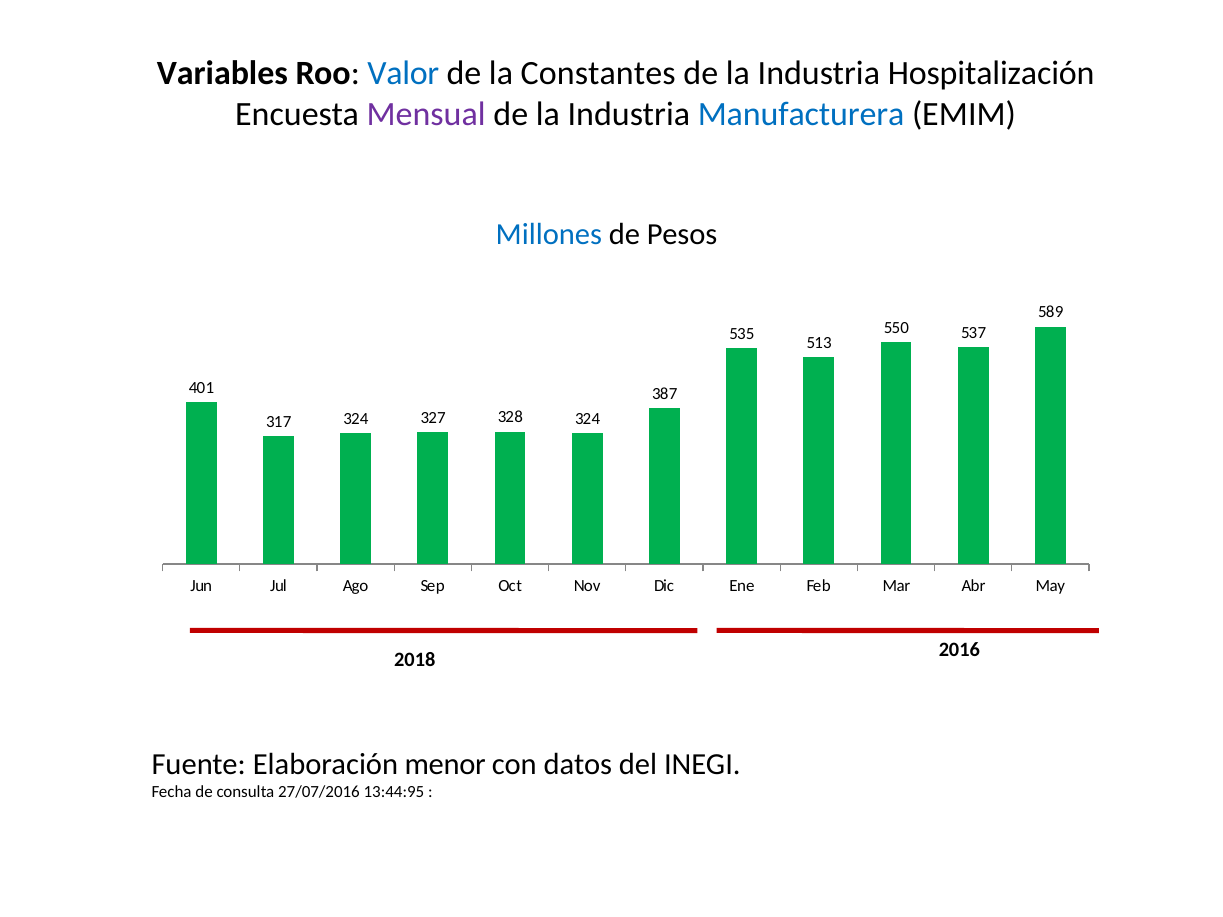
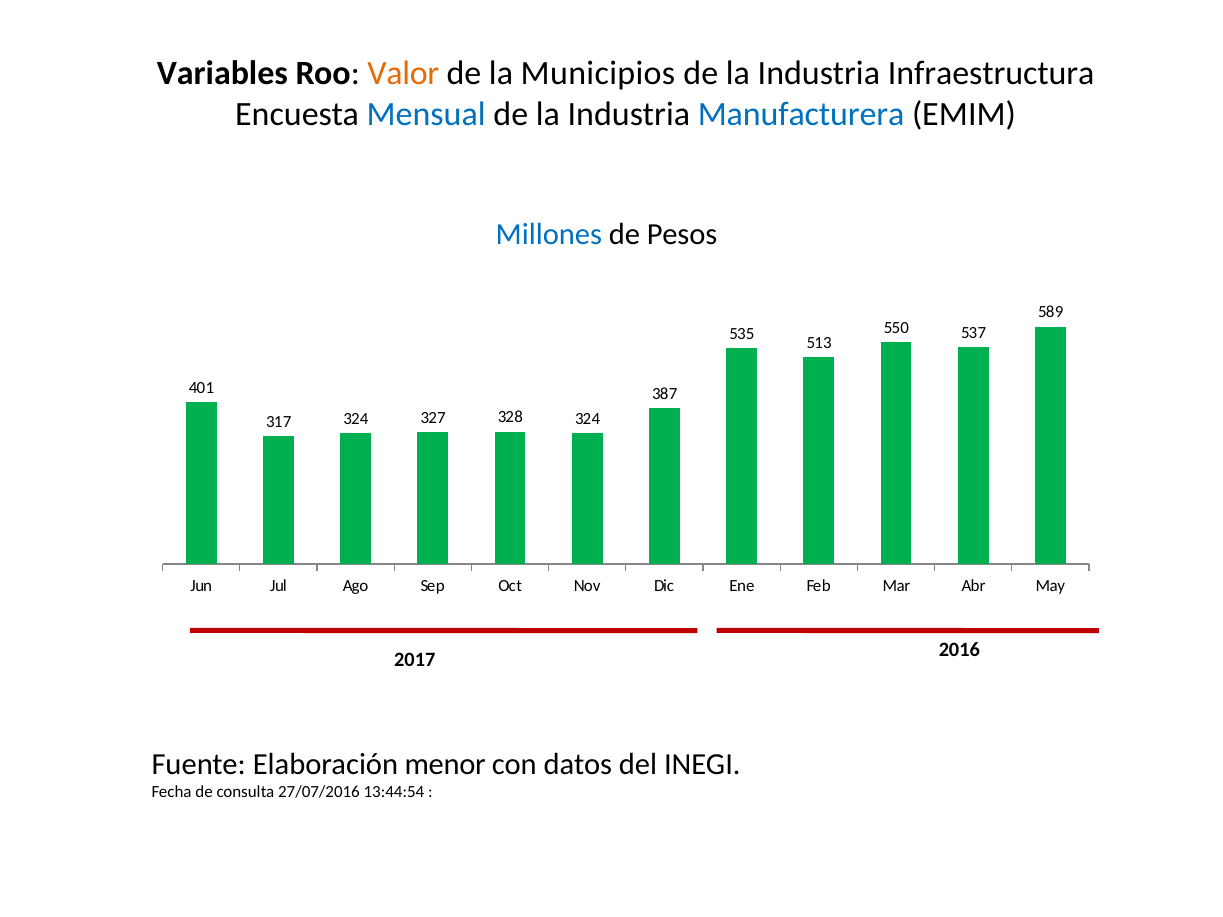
Valor colour: blue -> orange (403, 73)
Constantes: Constantes -> Municipios (598, 73)
Hospitalización: Hospitalización -> Infraestructura (991, 73)
Mensual colour: purple -> blue (426, 114)
2018: 2018 -> 2017 (415, 660)
13:44:95: 13:44:95 -> 13:44:54 (394, 792)
